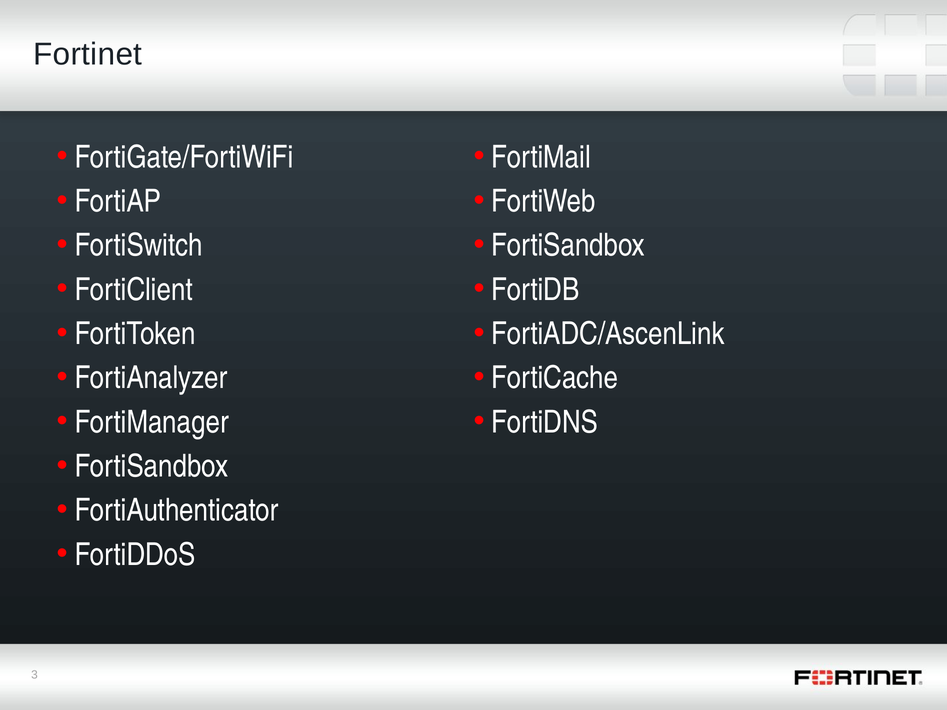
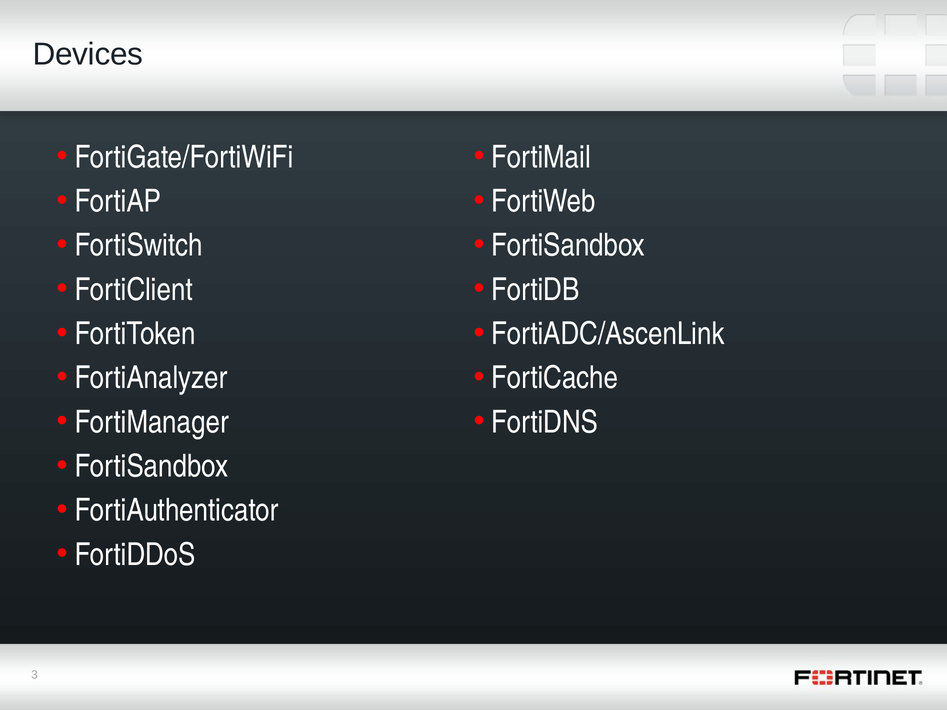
Fortinet: Fortinet -> Devices (88, 54)
